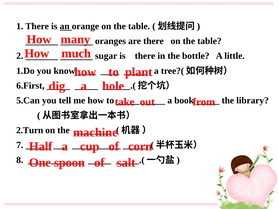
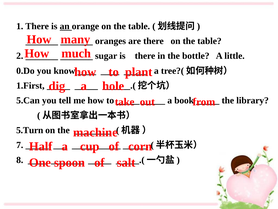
1.Do: 1.Do -> 0.Do (25, 71)
6.First: 6.First -> 1.First (30, 85)
2.Turn: 2.Turn -> 5.Turn (30, 130)
